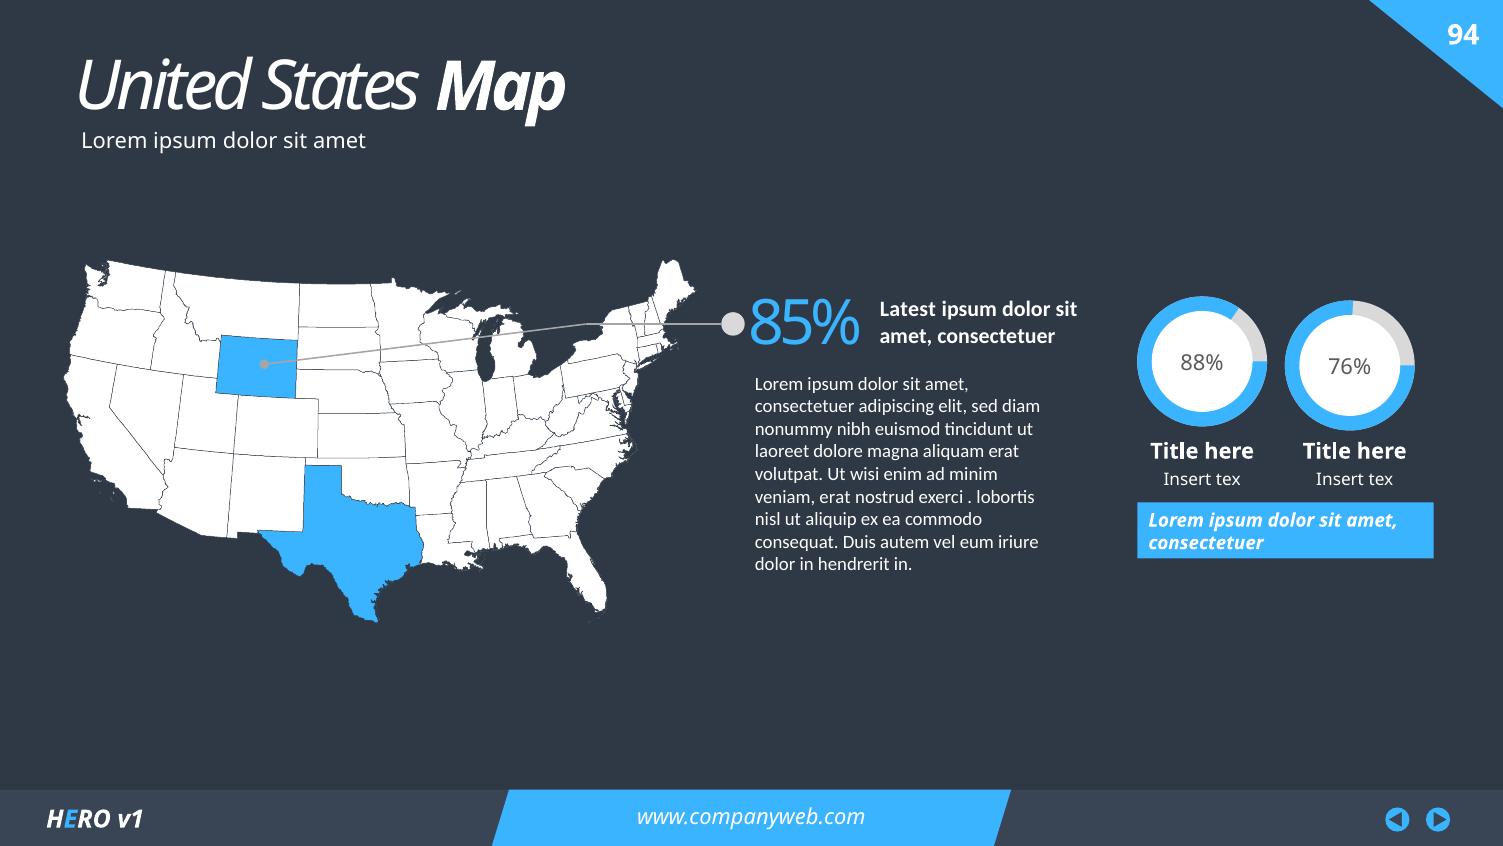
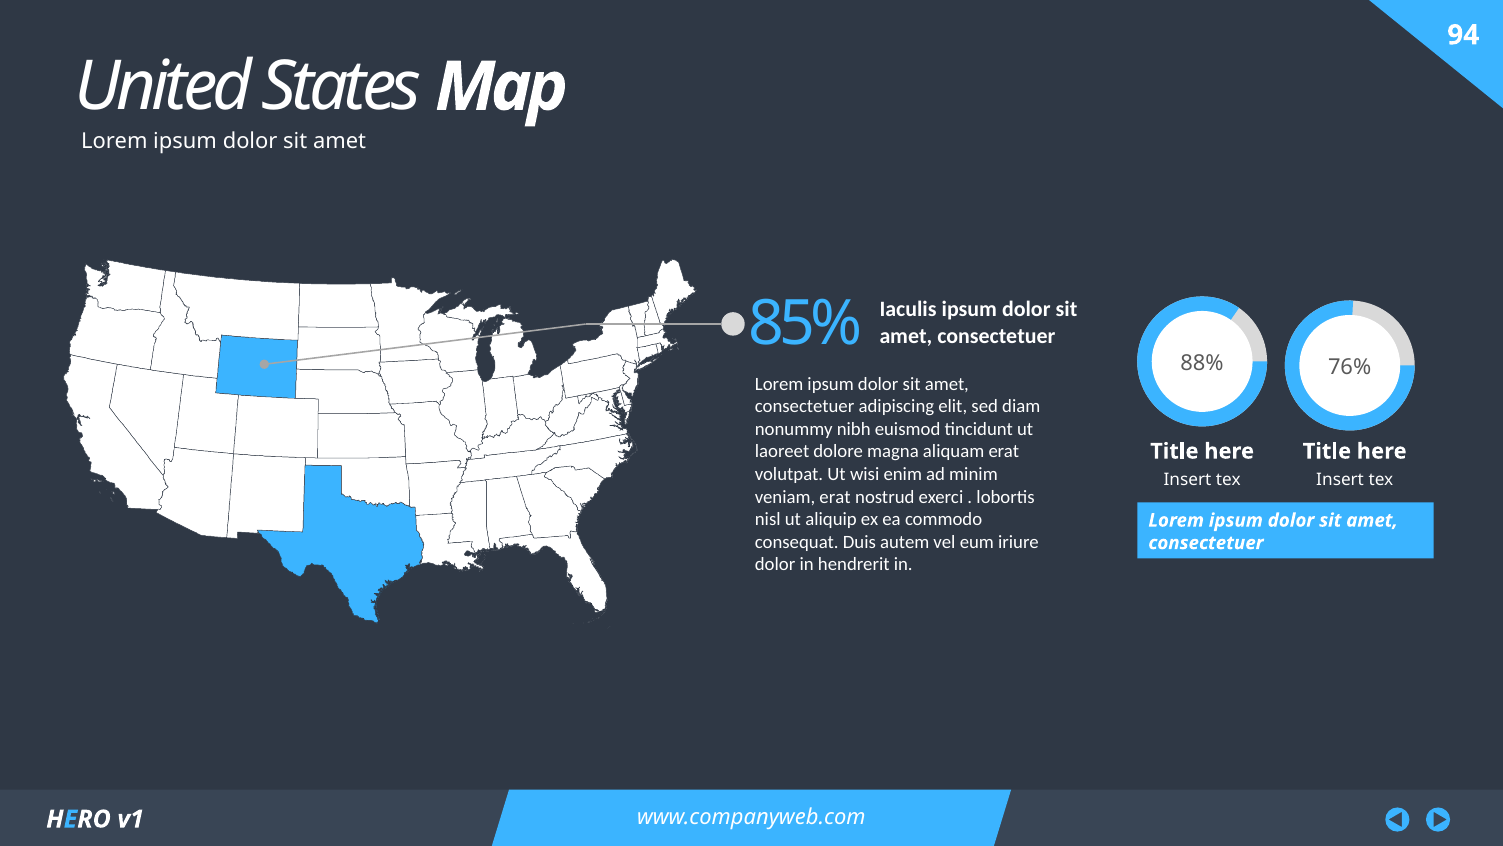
Latest: Latest -> Iaculis (908, 309)
